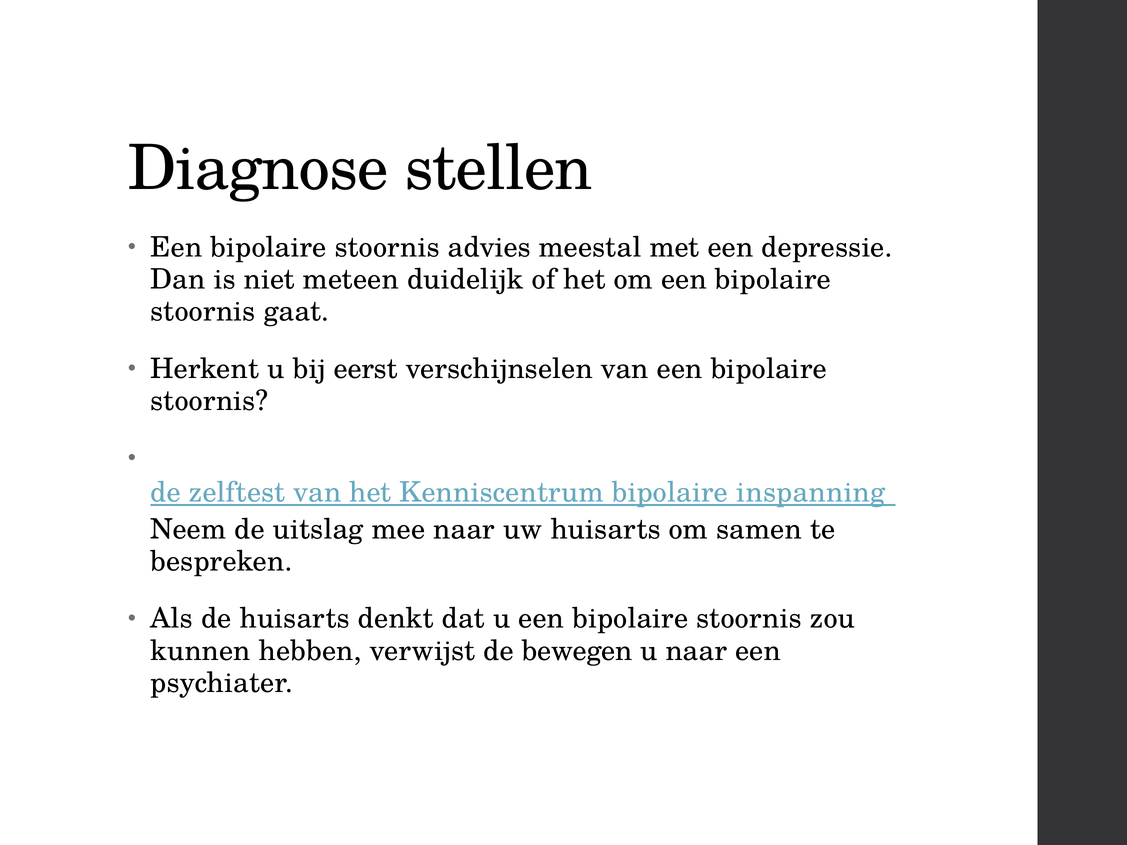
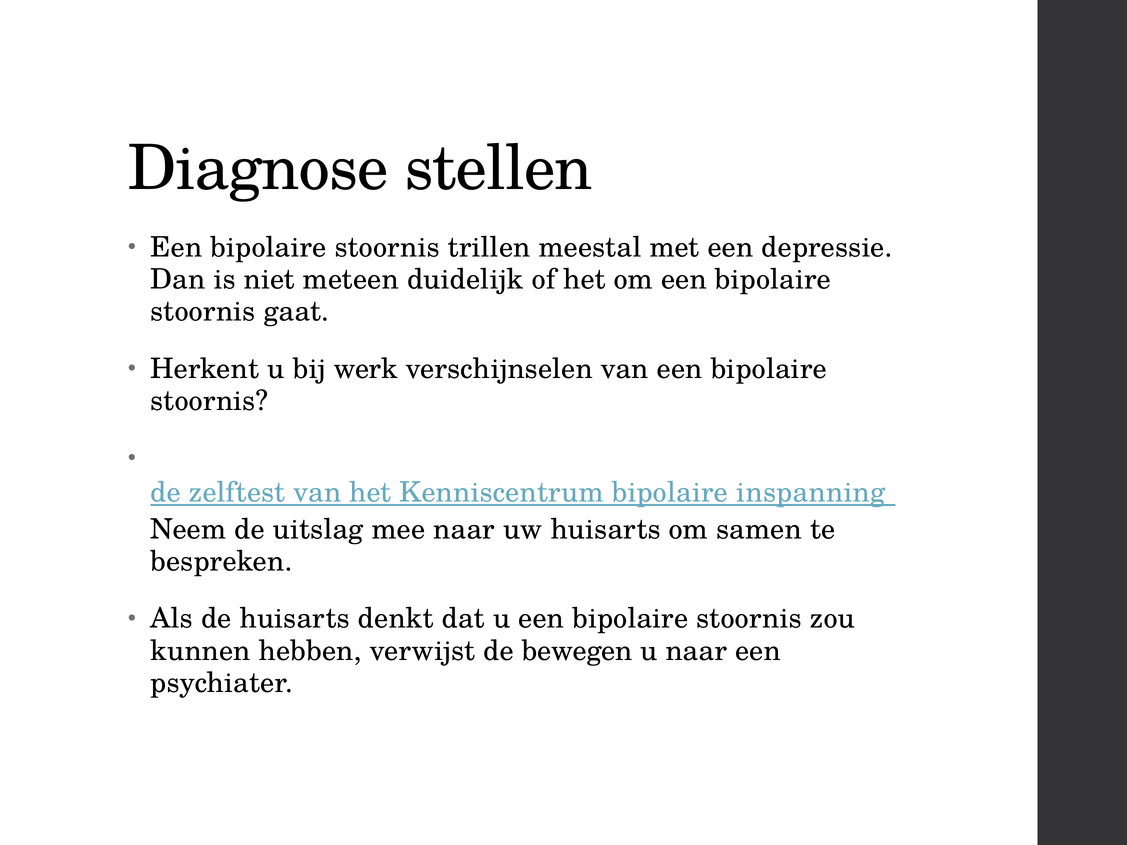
advies: advies -> trillen (489, 247)
eerst: eerst -> werk (366, 369)
